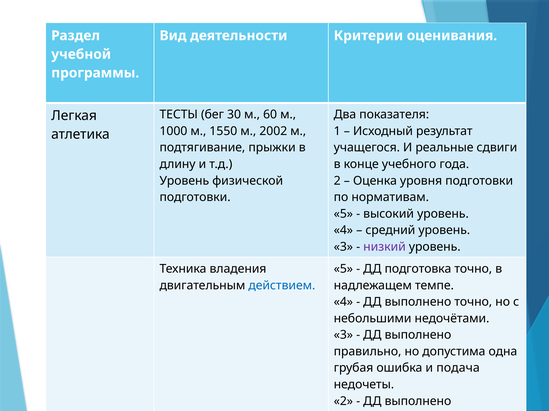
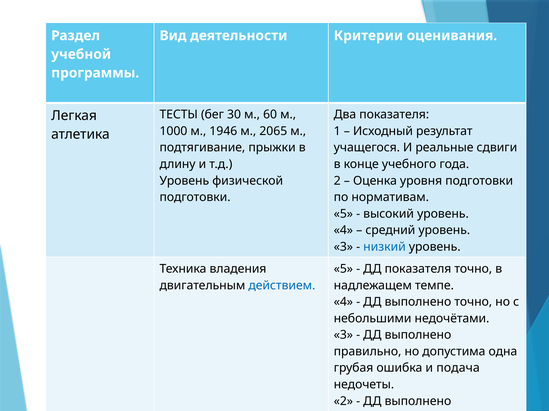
1550: 1550 -> 1946 (223, 131)
2002: 2002 -> 2065 (273, 131)
низкий colour: purple -> blue (384, 247)
ДД подготовка: подготовка -> показателя (418, 269)
